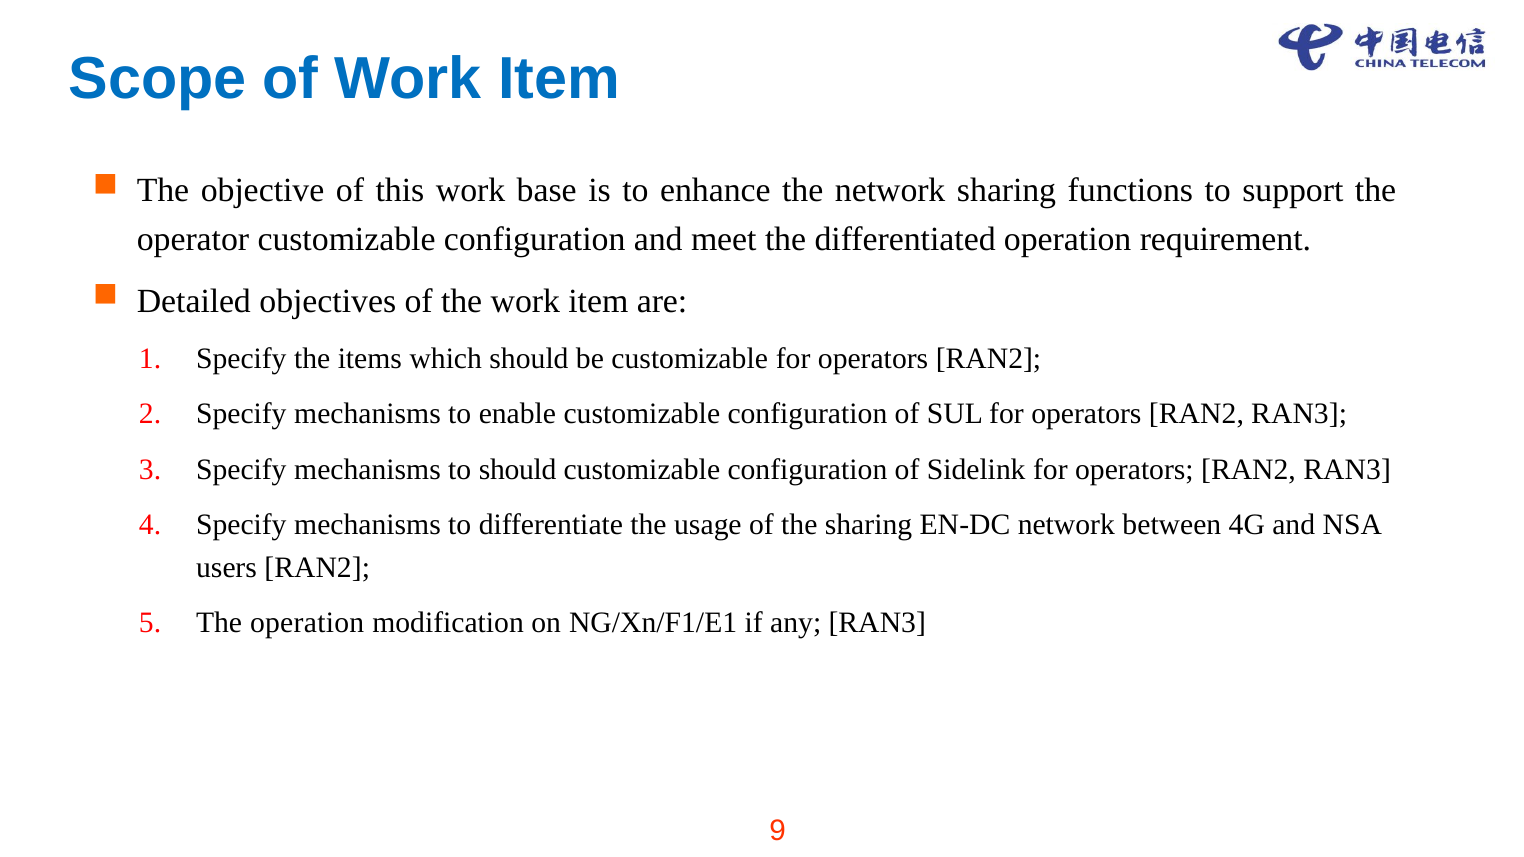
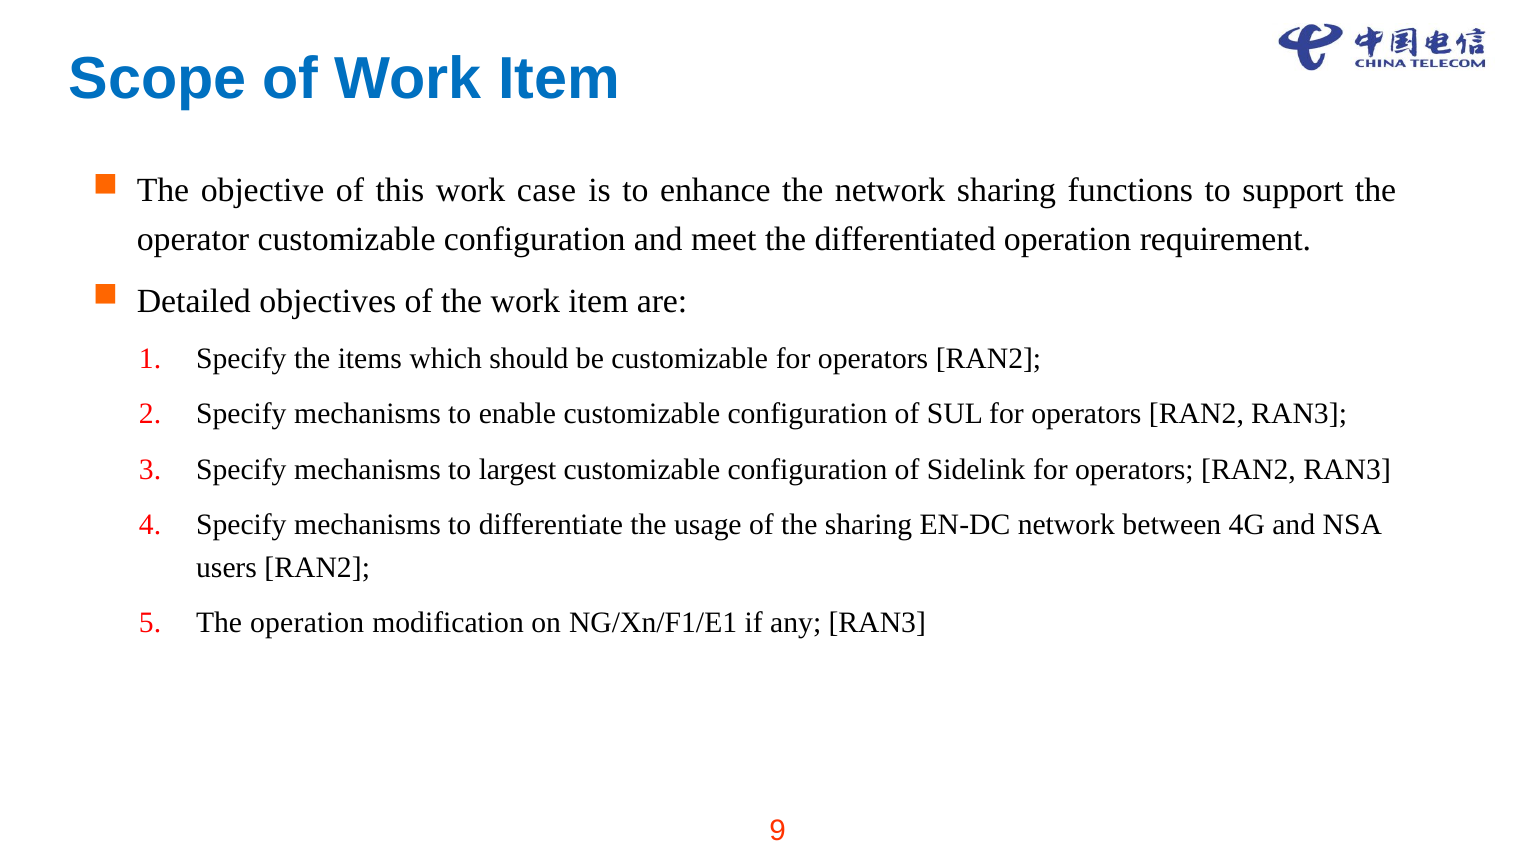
base: base -> case (546, 191)
to should: should -> largest (518, 469)
